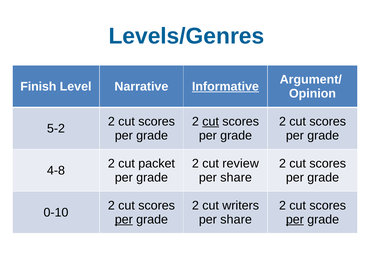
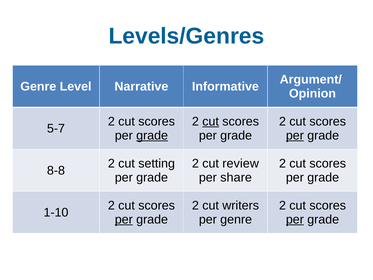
Finish: Finish -> Genre (38, 86)
Informative underline: present -> none (225, 86)
5-2: 5-2 -> 5-7 (56, 128)
grade underline: none -> present (152, 135)
per underline: none -> present (295, 135)
packet: packet -> setting (157, 163)
4-8: 4-8 -> 8-8 (56, 170)
0-10: 0-10 -> 1-10 (56, 212)
share: share -> genre (236, 219)
